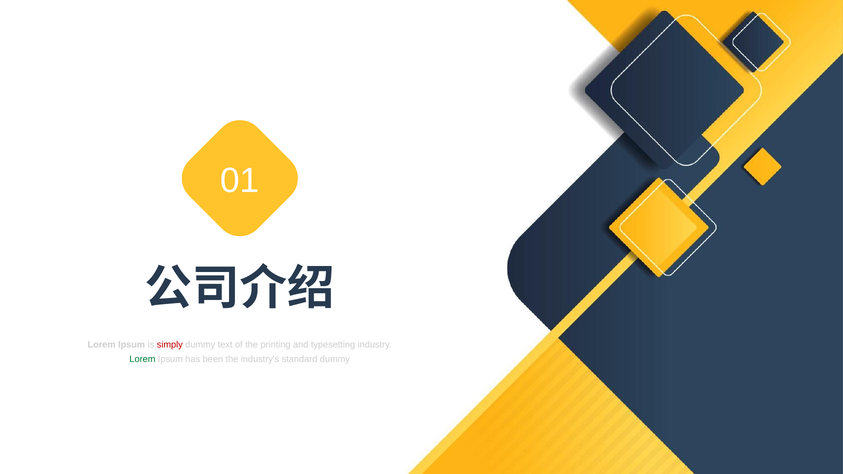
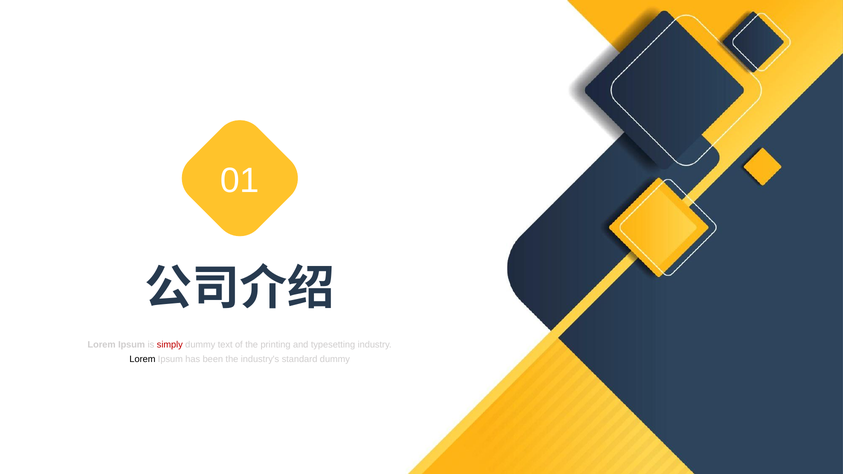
Lorem colour: green -> black (142, 359)
